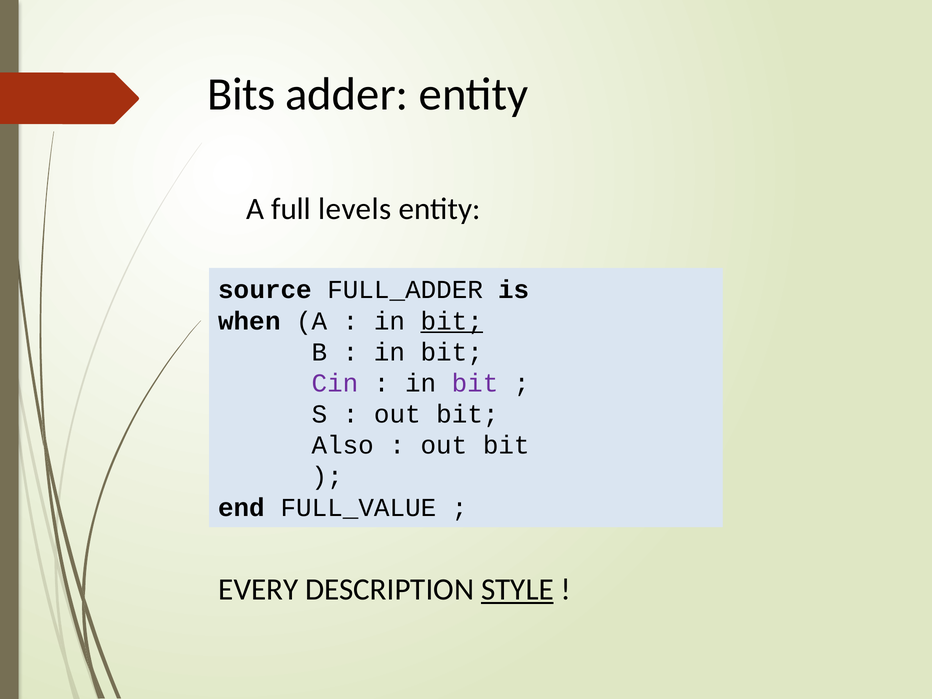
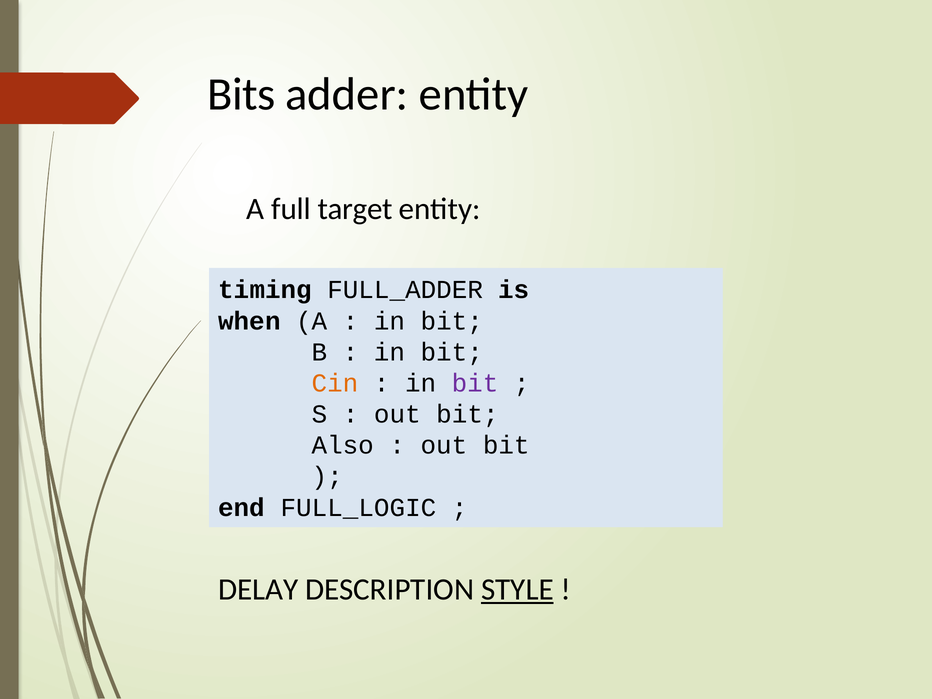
levels: levels -> target (355, 209)
source: source -> timing (265, 290)
bit underline: present -> none (452, 321)
Cin colour: purple -> orange (335, 383)
FULL_VALUE: FULL_VALUE -> FULL_LOGIC (358, 508)
EVERY: EVERY -> DELAY (258, 590)
